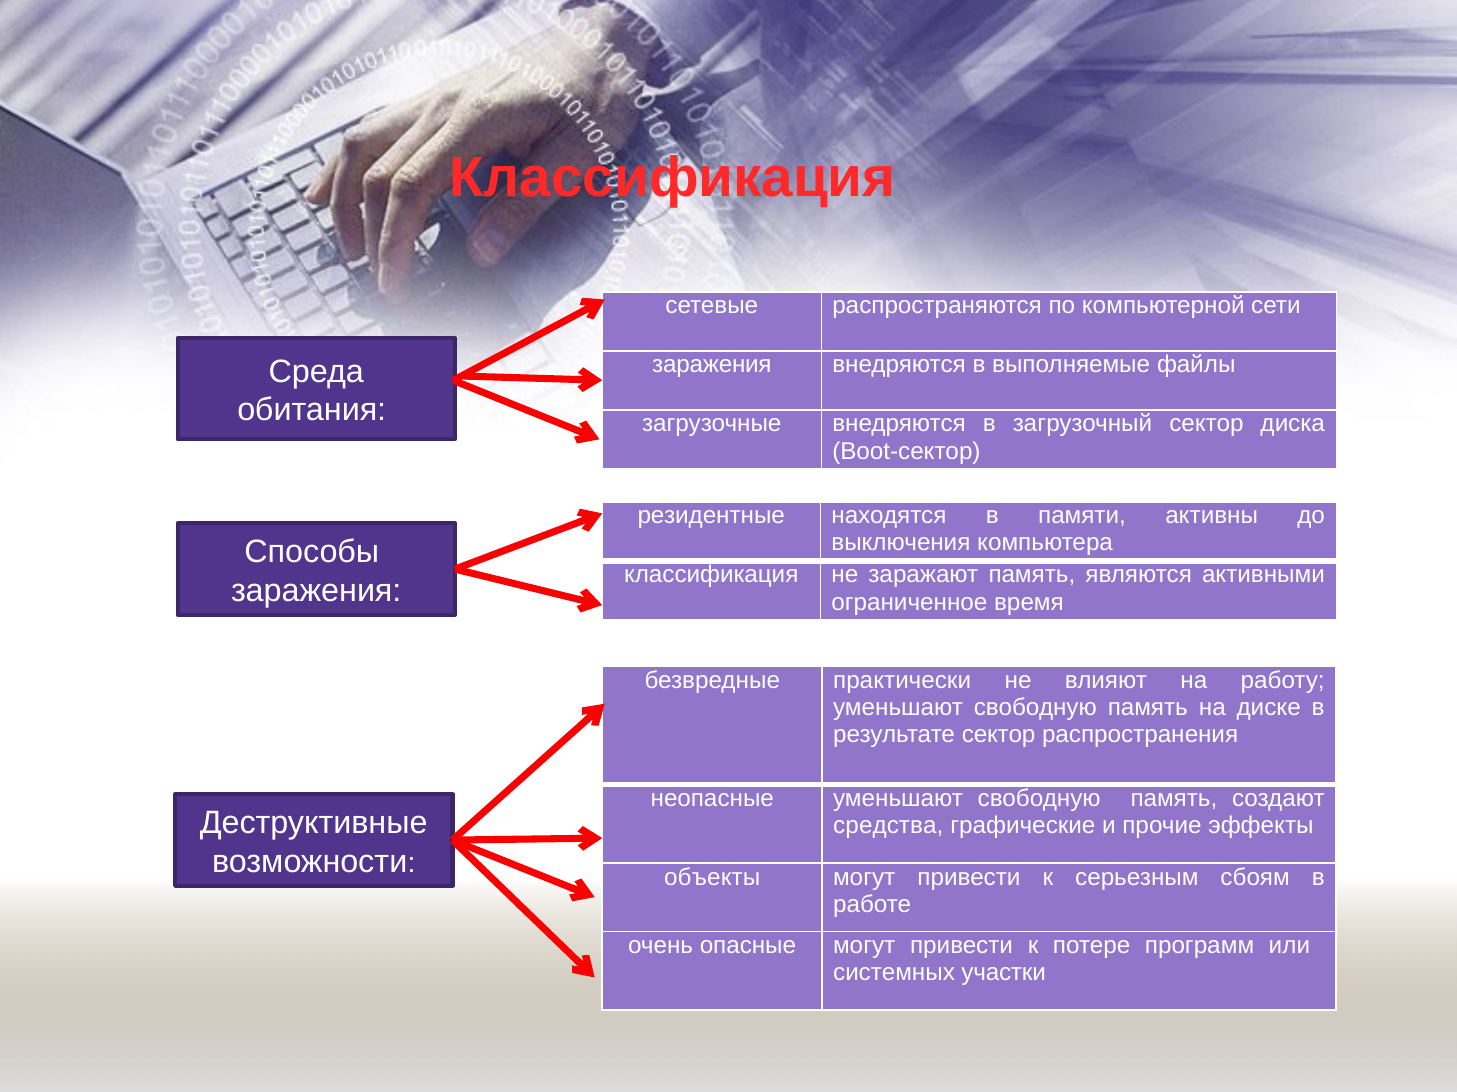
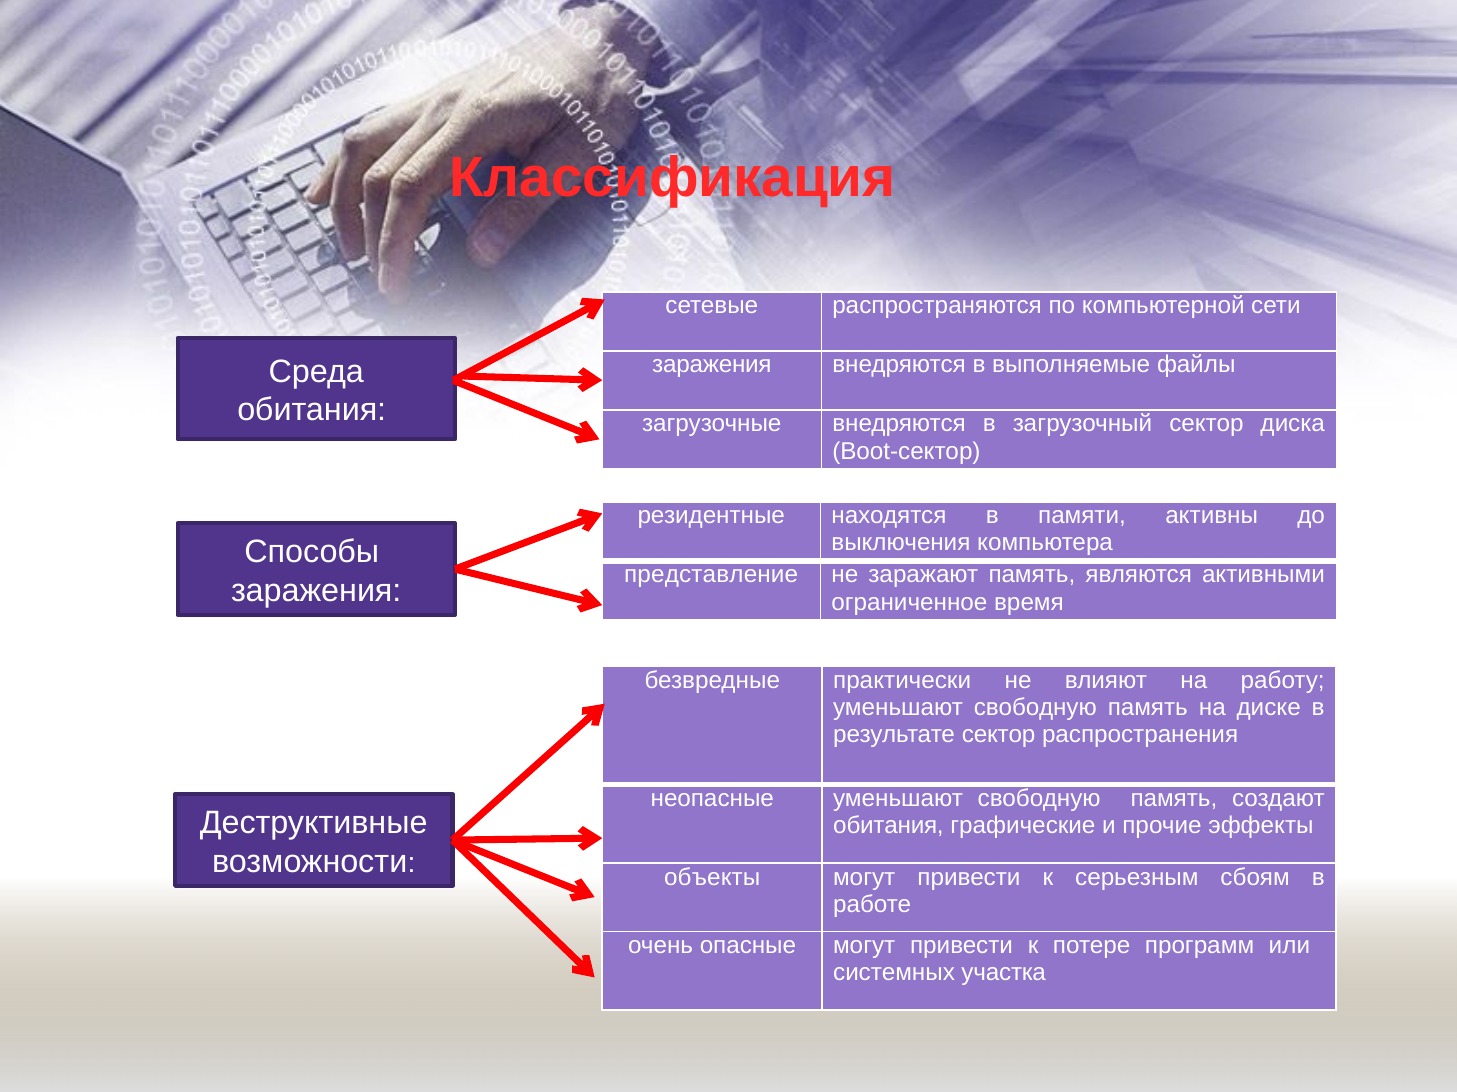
классификация: классификация -> представление (711, 575)
средства: средства -> обитания (888, 826)
участки: участки -> участка (1004, 973)
